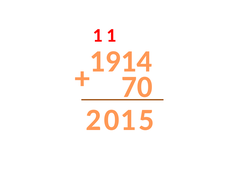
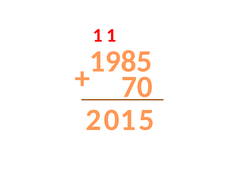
1914: 1914 -> 1985 (121, 61)
